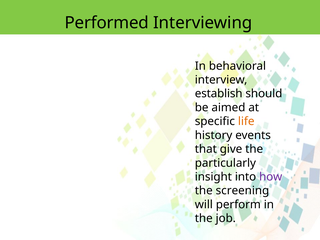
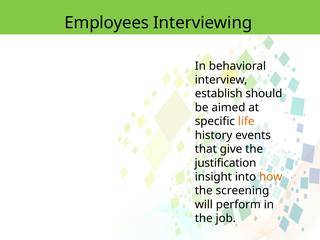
Performed: Performed -> Employees (107, 23)
particularly: particularly -> justification (225, 163)
how colour: purple -> orange (271, 177)
